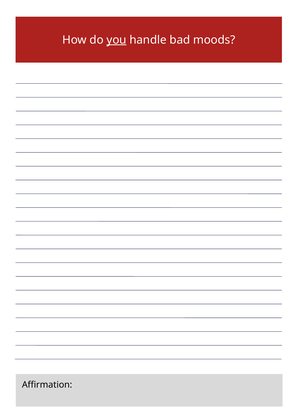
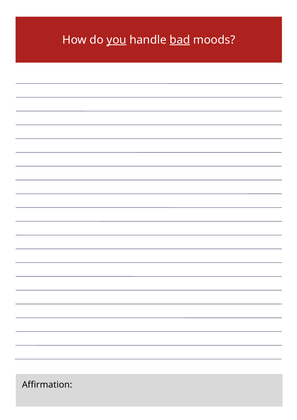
bad underline: none -> present (180, 40)
